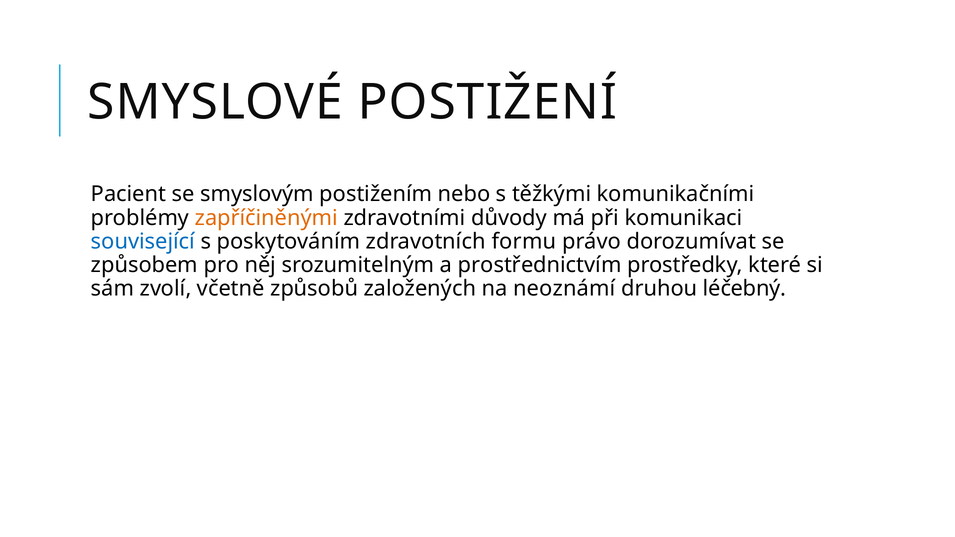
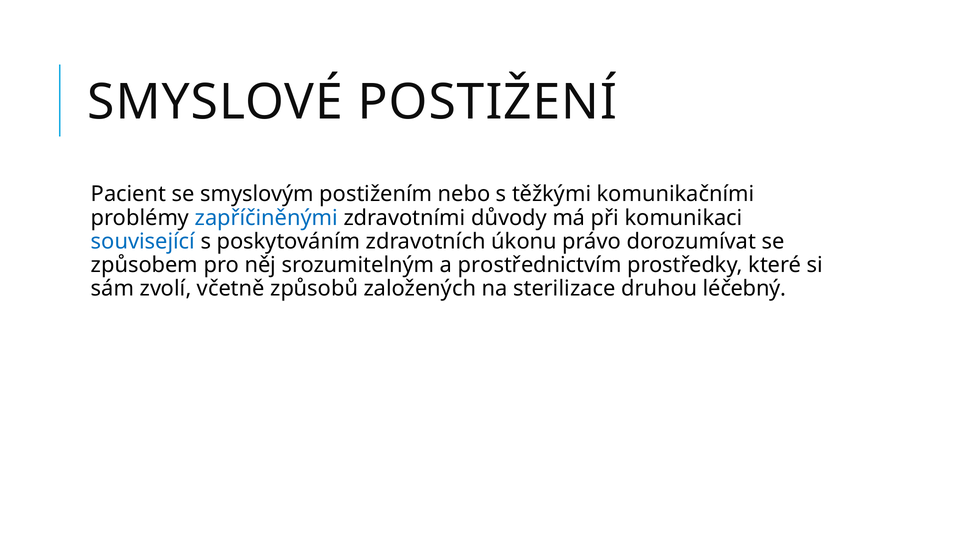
zapříčiněnými colour: orange -> blue (266, 218)
formu: formu -> úkonu (524, 242)
neoznámí: neoznámí -> sterilizace (564, 289)
